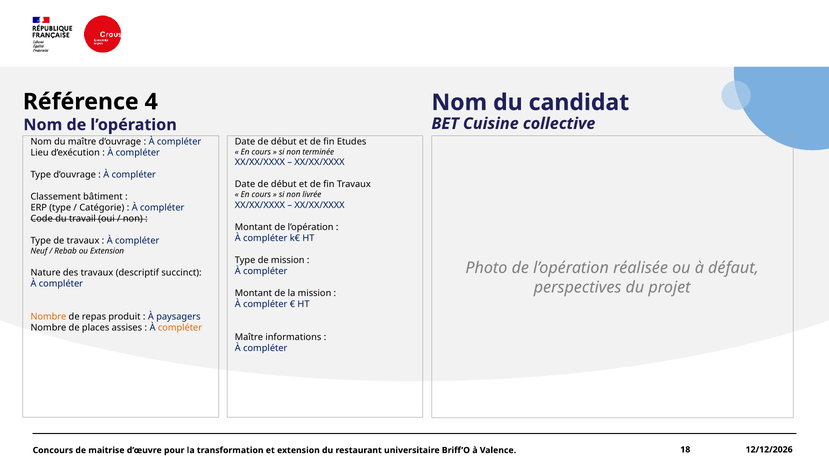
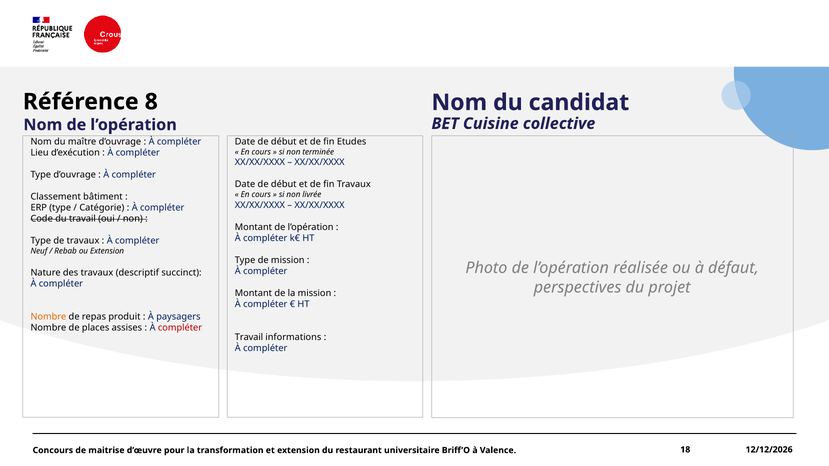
4: 4 -> 8 (151, 102)
compléter colour: orange -> red (180, 328)
Maître: Maître -> Travail (249, 338)
